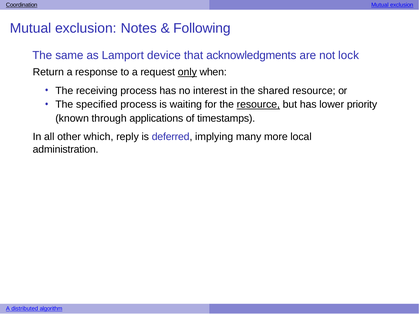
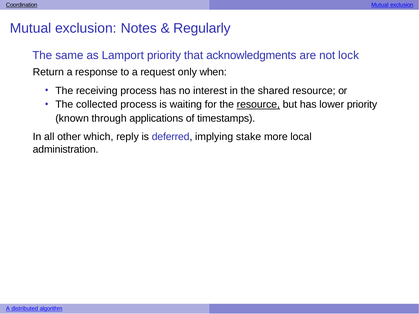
Following: Following -> Regularly (202, 28)
Lamport device: device -> priority (164, 56)
only underline: present -> none (187, 72)
specified: specified -> collected (97, 105)
many: many -> stake (249, 137)
